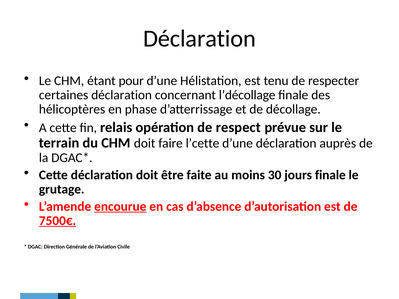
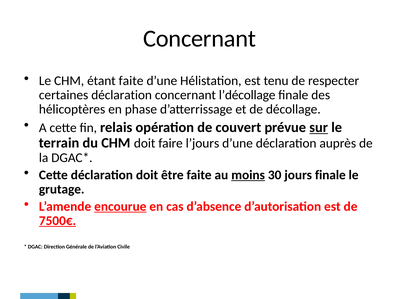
Déclaration: Déclaration -> Concernant (200, 39)
étant pour: pour -> faite (131, 81)
respect: respect -> couvert (238, 128)
sur underline: none -> present (319, 128)
l’cette: l’cette -> l’jours (202, 143)
moins underline: none -> present (248, 175)
